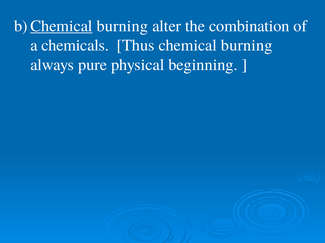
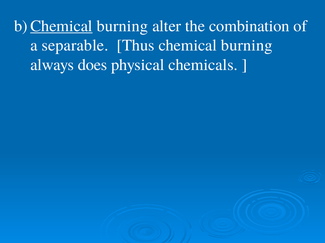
chemicals: chemicals -> separable (75, 46)
pure: pure -> does (93, 65)
beginning: beginning -> chemicals (203, 65)
